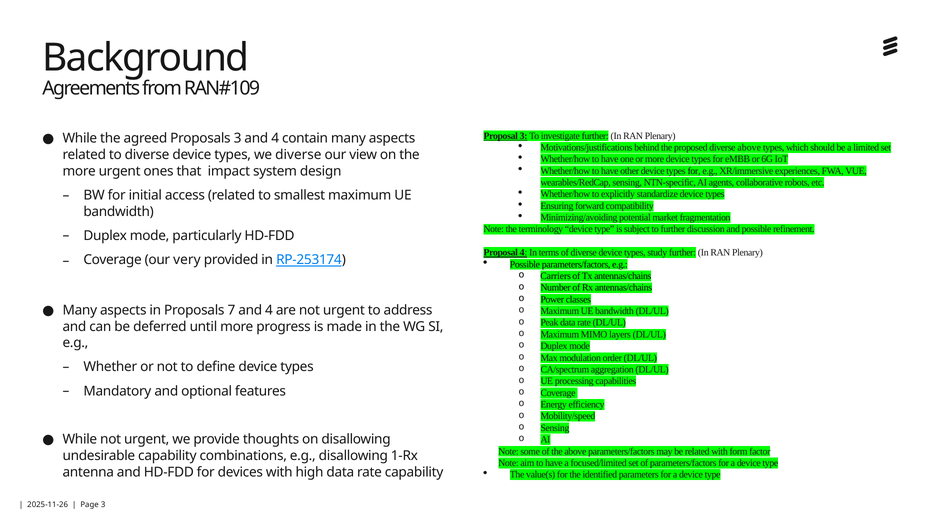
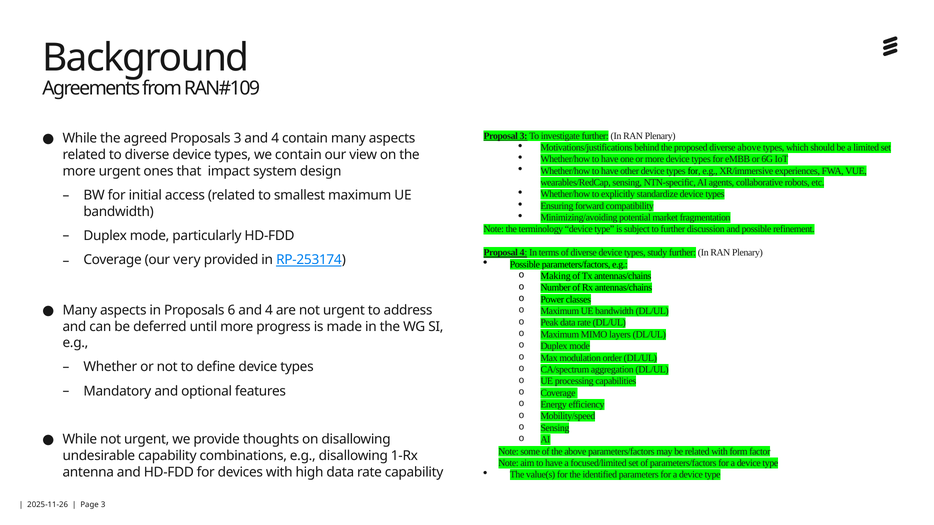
we diverse: diverse -> contain (298, 155)
Carriers: Carriers -> Making (556, 276)
7: 7 -> 6 (231, 310)
